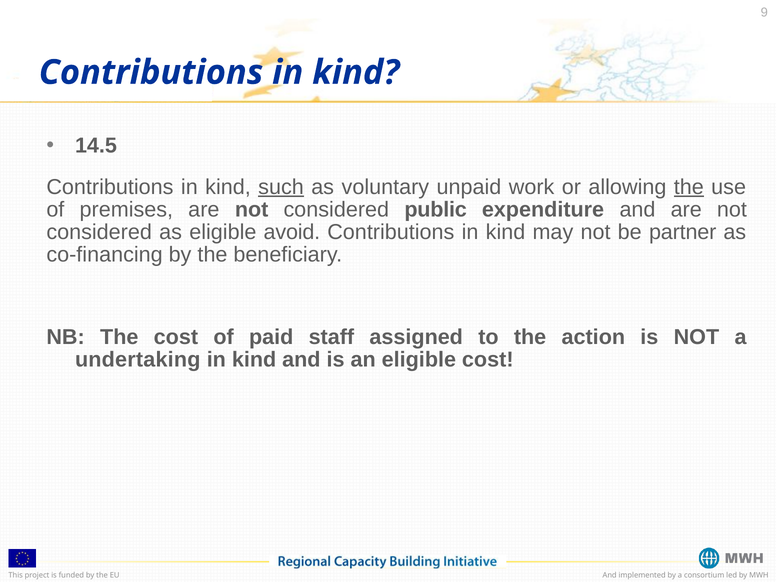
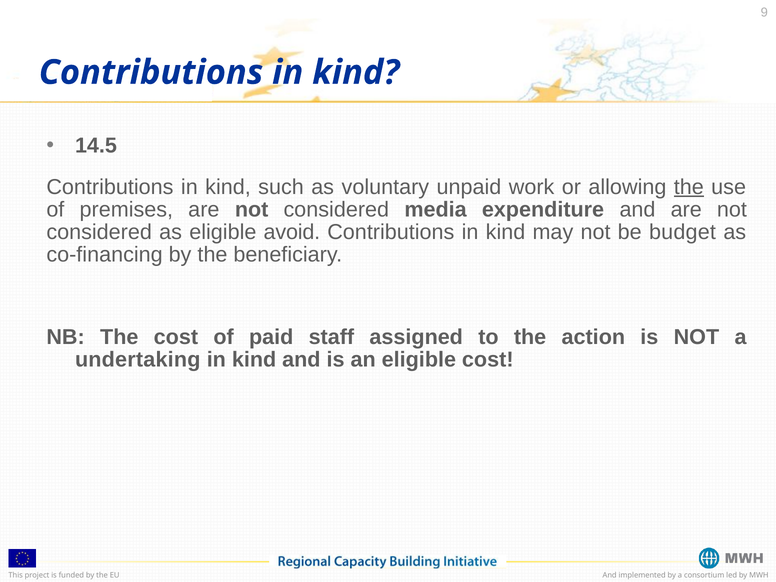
such underline: present -> none (281, 187)
public: public -> media (436, 210)
partner: partner -> budget (682, 232)
